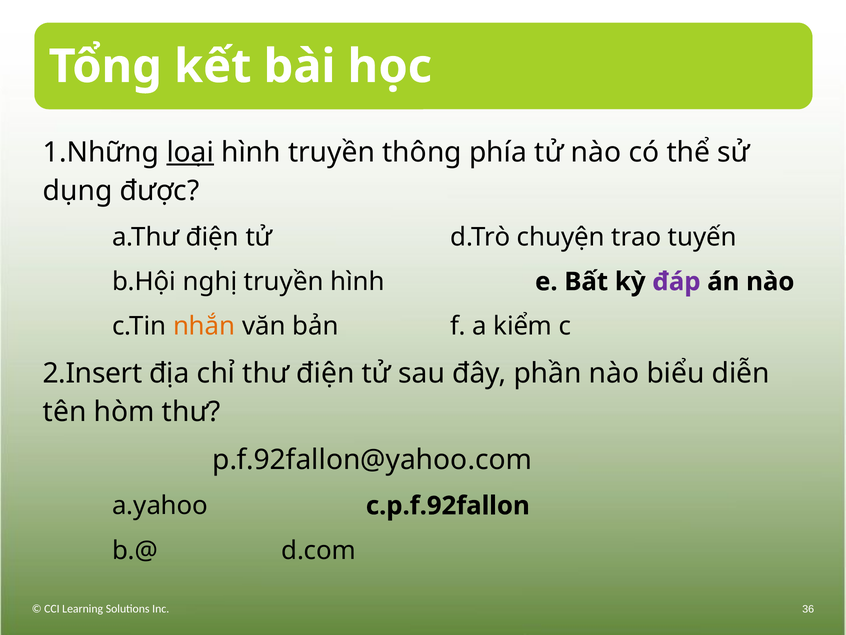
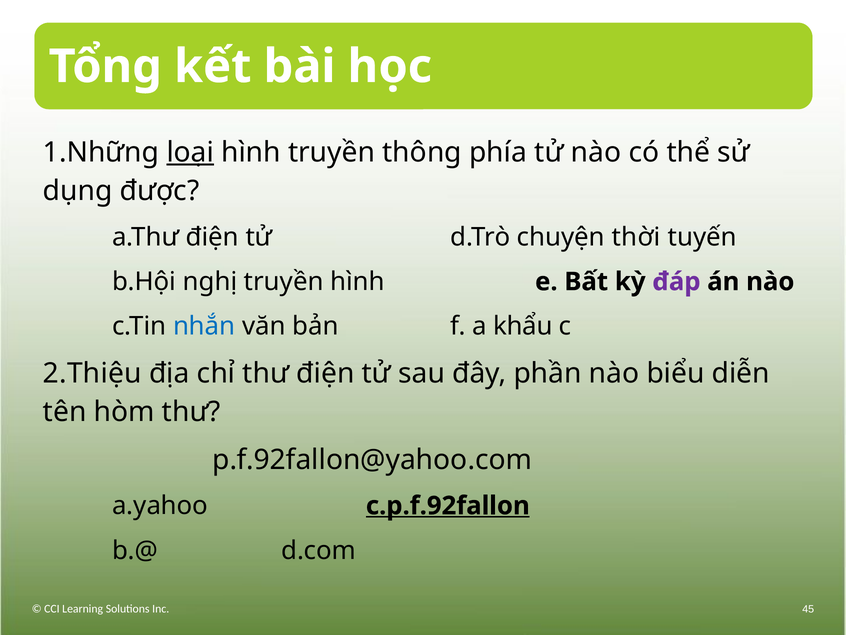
trao: trao -> thời (636, 237)
nhắn colour: orange -> blue (204, 326)
kiểm: kiểm -> khẩu (523, 326)
2.Insert: 2.Insert -> 2.Thiệu (92, 373)
c.p.f.92fallon underline: none -> present (448, 505)
36: 36 -> 45 (808, 609)
